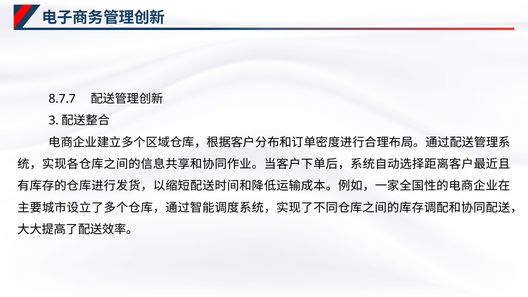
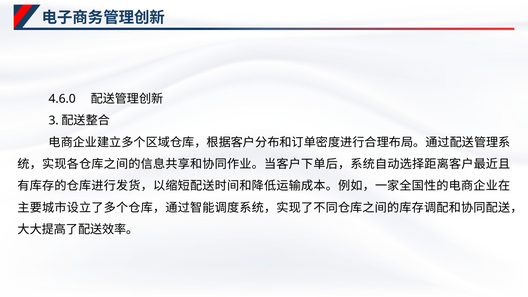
8.7.7: 8.7.7 -> 4.6.0 (62, 99)
